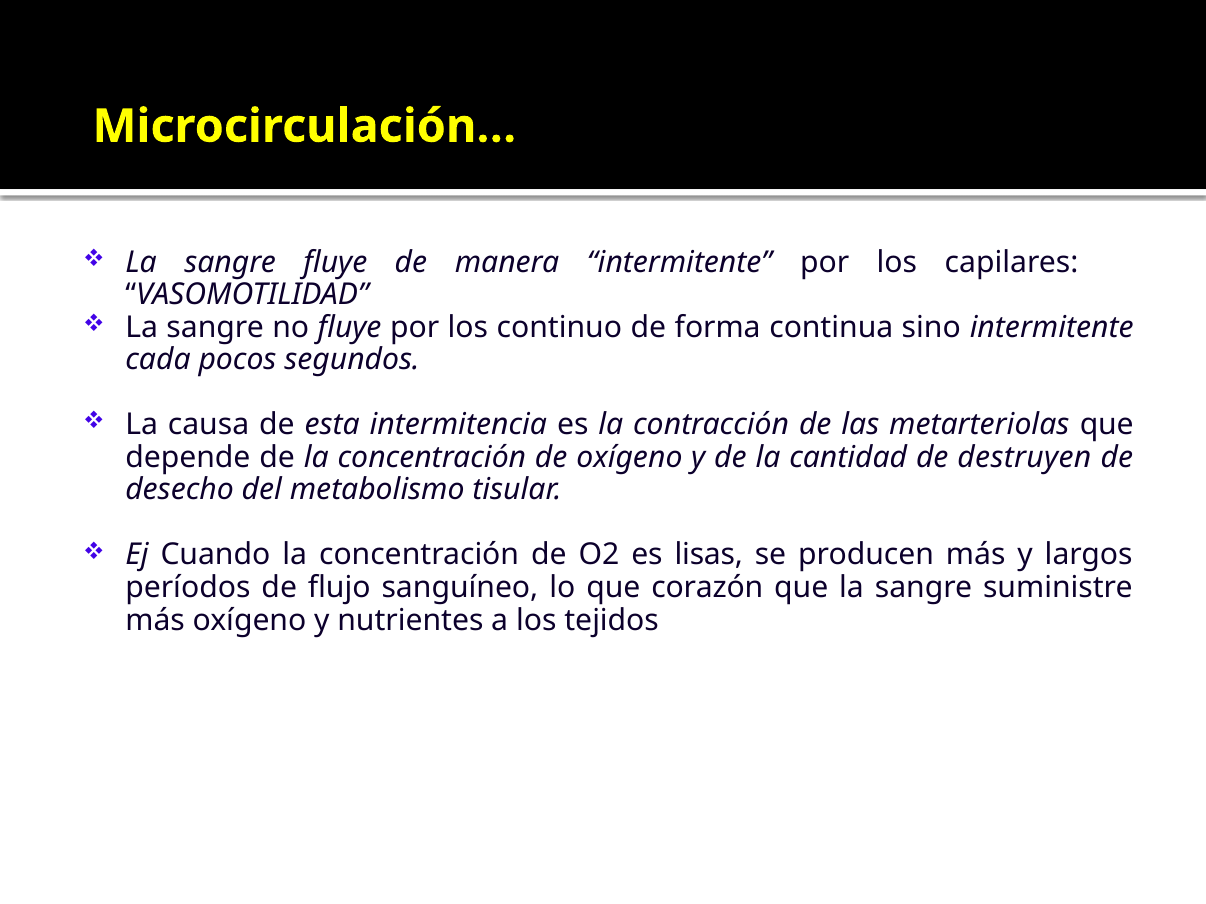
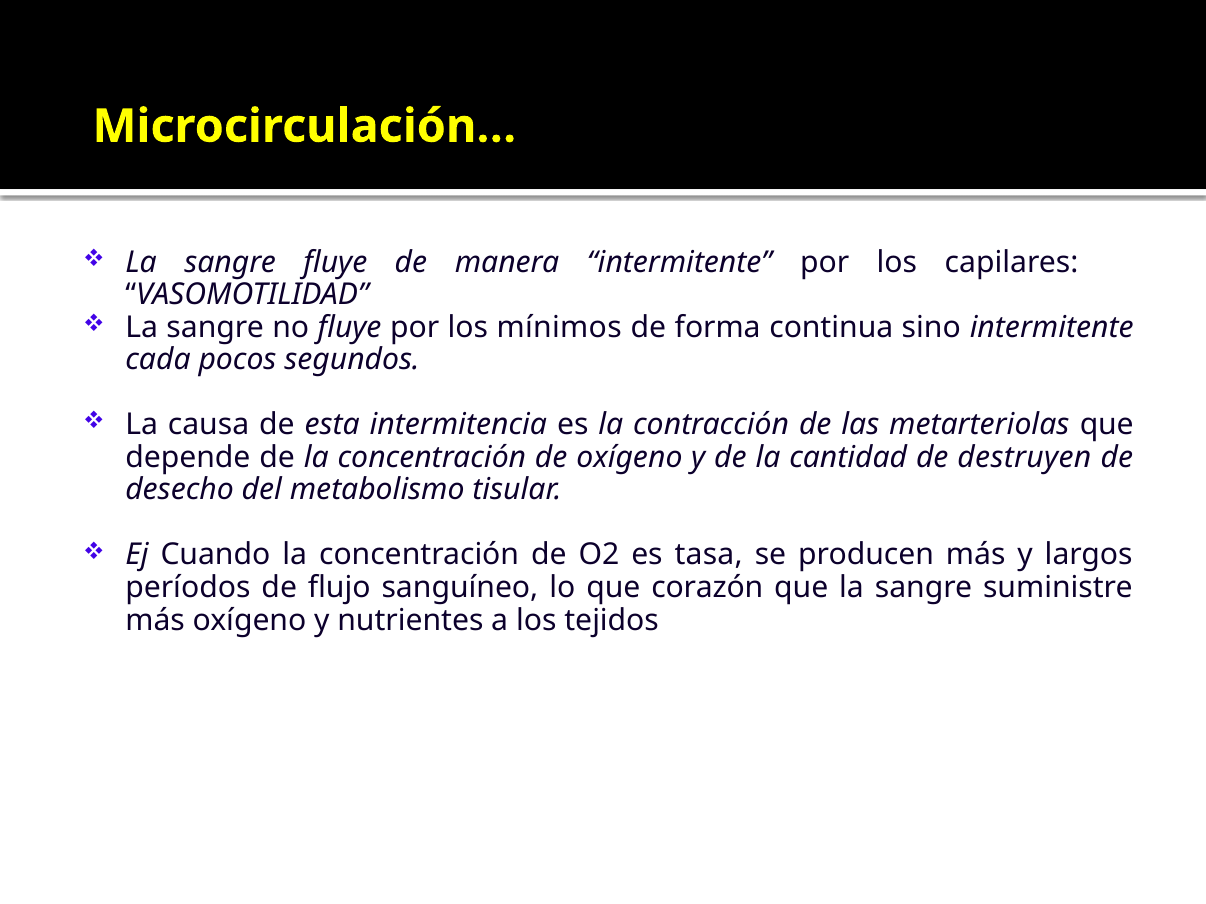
continuo: continuo -> mínimos (559, 327)
lisas: lisas -> tasa (709, 555)
